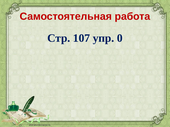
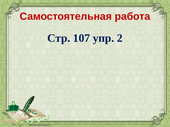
0: 0 -> 2 (120, 38)
